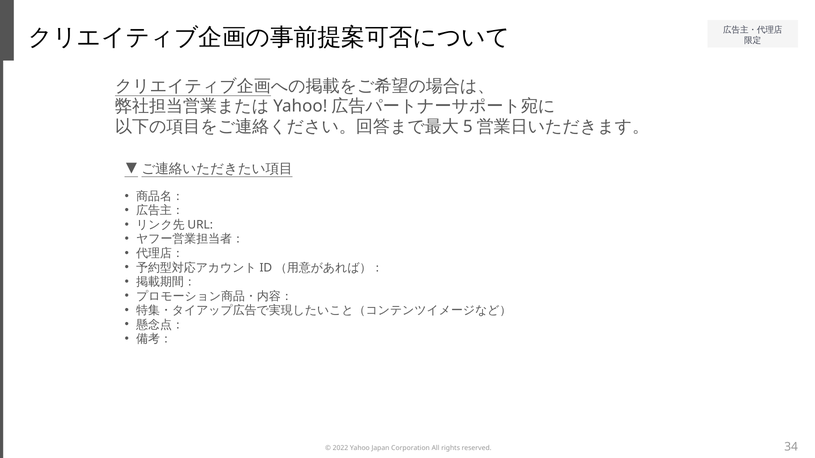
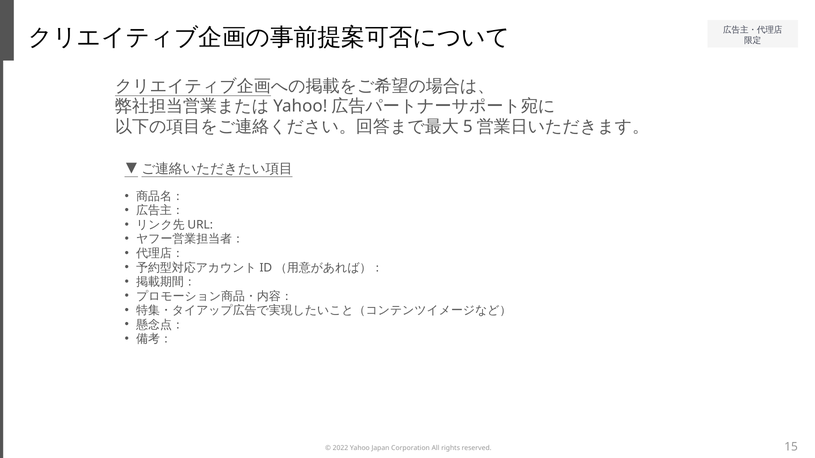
34: 34 -> 15 (791, 447)
